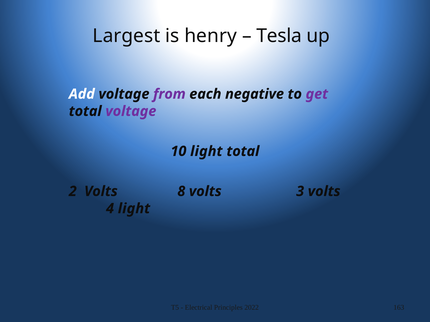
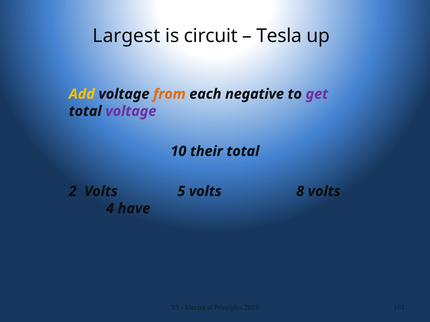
henry: henry -> circuit (211, 36)
Add colour: white -> yellow (82, 94)
from colour: purple -> orange (169, 94)
10 light: light -> their (206, 151)
8: 8 -> 5 (181, 192)
3: 3 -> 8 (300, 192)
4 light: light -> have (134, 209)
